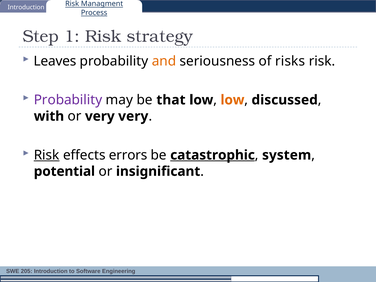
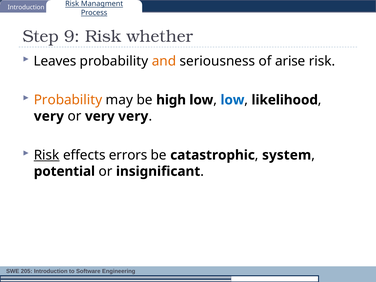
1: 1 -> 9 (72, 36)
strategy: strategy -> whether (160, 36)
risks: risks -> arise (290, 61)
Probability colour: purple -> orange (68, 100)
that: that -> high (171, 100)
low colour: orange -> blue (232, 100)
discussed: discussed -> likelihood (285, 100)
with: with -> very (49, 116)
catastrophic underline: present -> none (213, 155)
